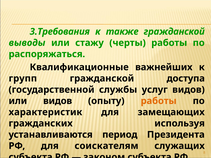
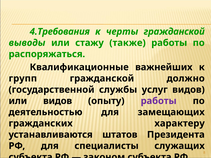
3.Требования: 3.Требования -> 4.Требования (60, 32)
также: также -> черты (122, 32)
черты: черты -> также (128, 43)
доступа: доступа -> должно (186, 79)
работы colour: orange -> purple (159, 101)
характеристик: характеристик -> деятельностью (46, 112)
используя: используя -> характеру (180, 124)
период: период -> штатов (120, 135)
соискателям: соискателям -> специалисты (107, 146)
